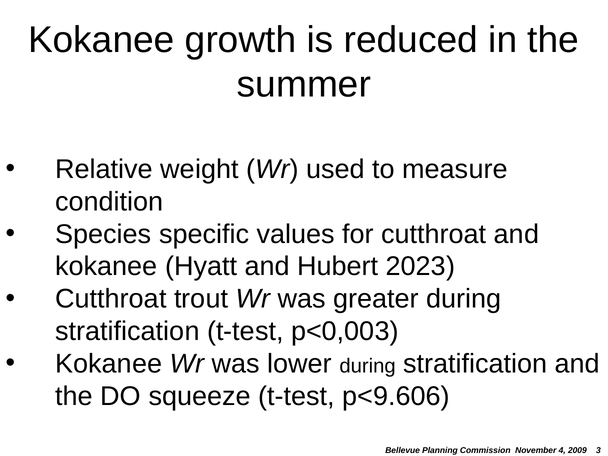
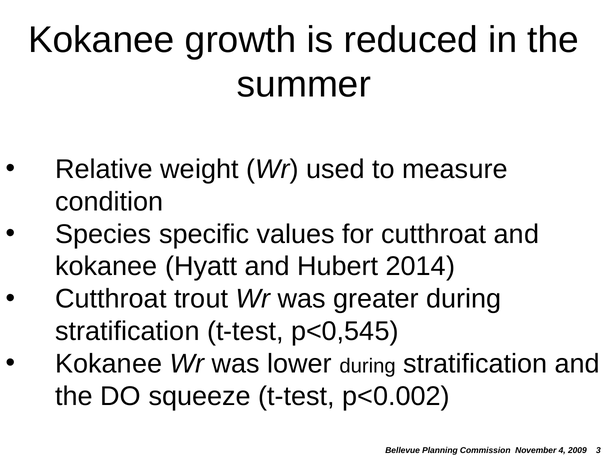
2023: 2023 -> 2014 (420, 267)
p<0,003: p<0,003 -> p<0,545 (345, 331)
p<9.606: p<9.606 -> p<0.002 (396, 396)
